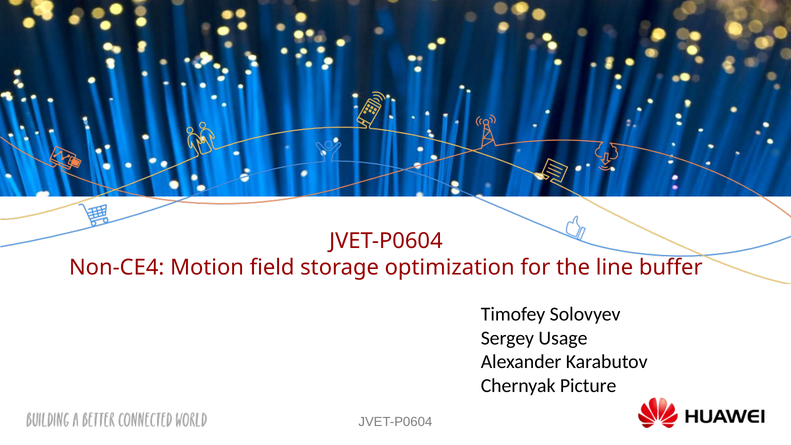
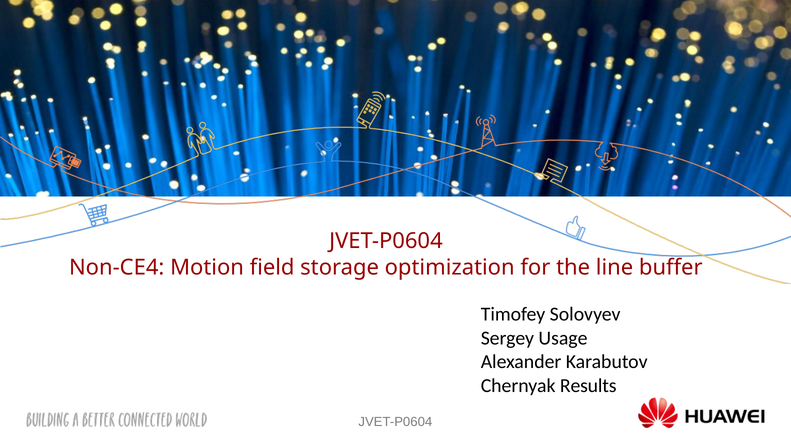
Picture: Picture -> Results (588, 386)
